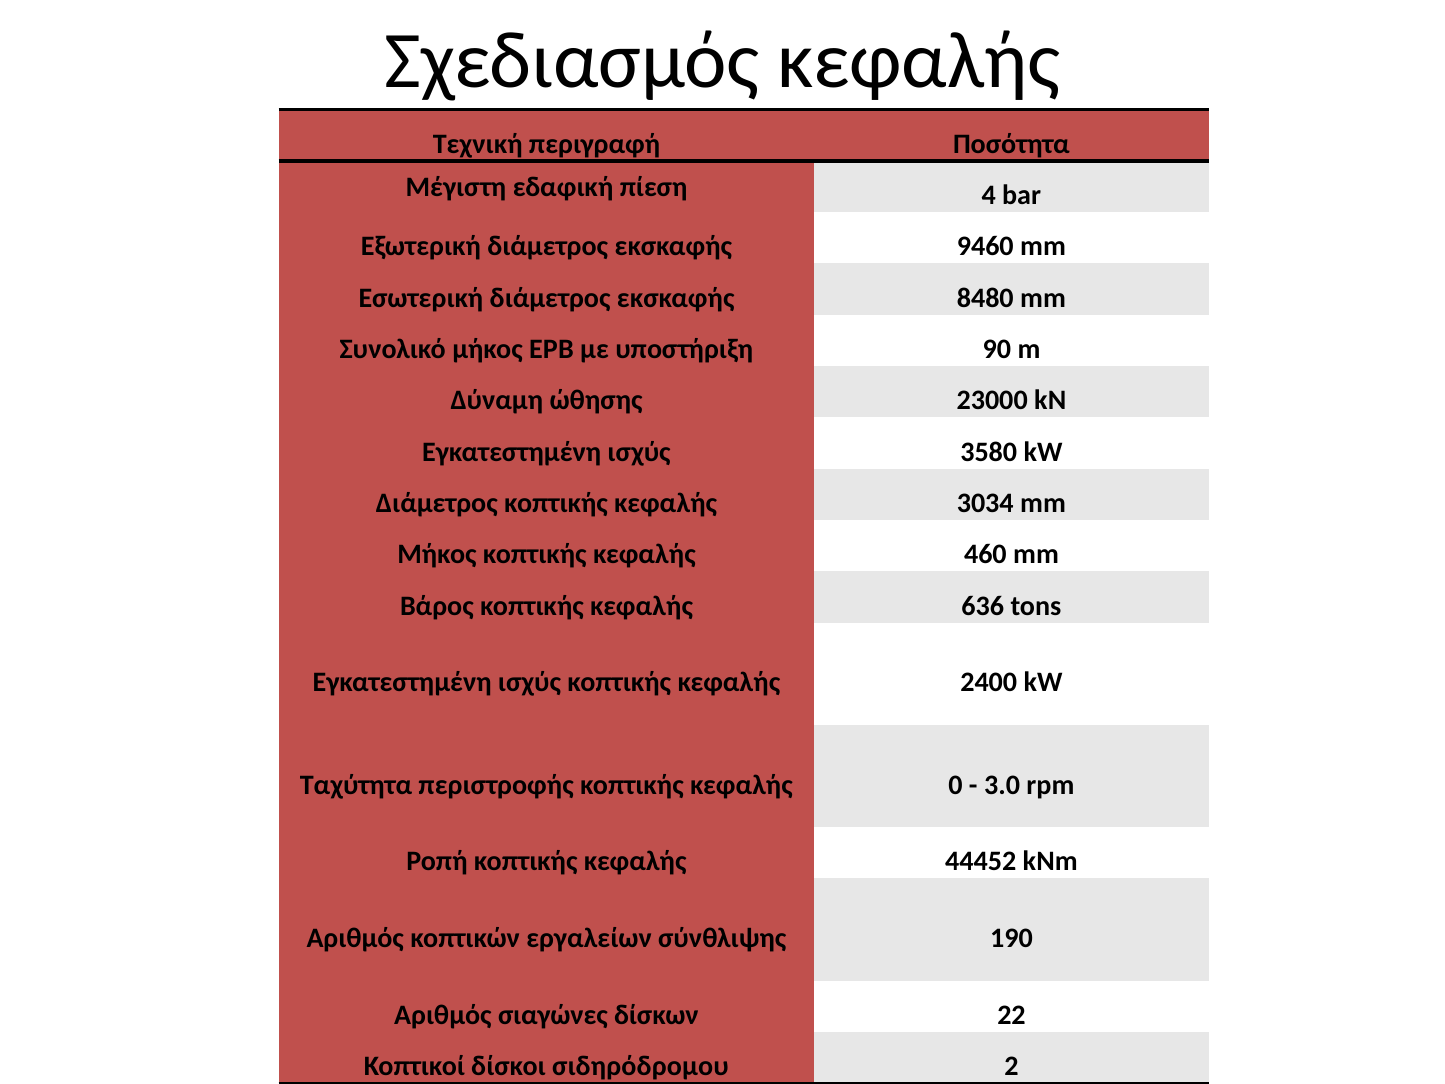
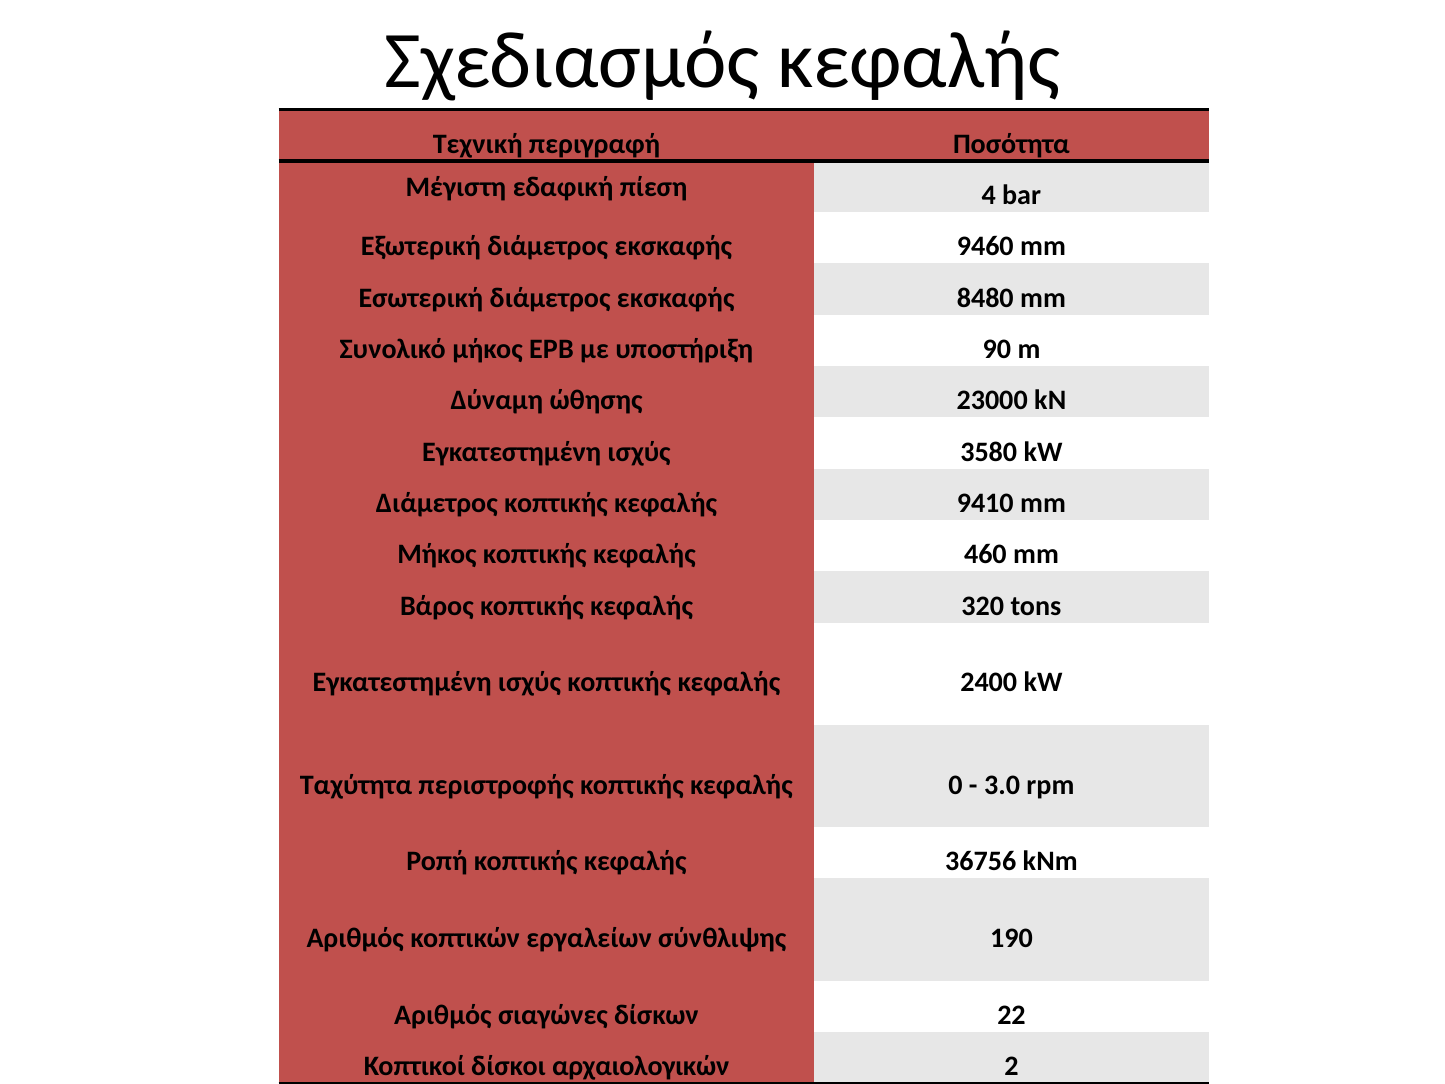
3034: 3034 -> 9410 (985, 503)
636: 636 -> 320 (983, 606)
44452: 44452 -> 36756 (981, 861)
σιδηρόδρομου: σιδηρόδρομου -> αρχαιολογικών (641, 1066)
